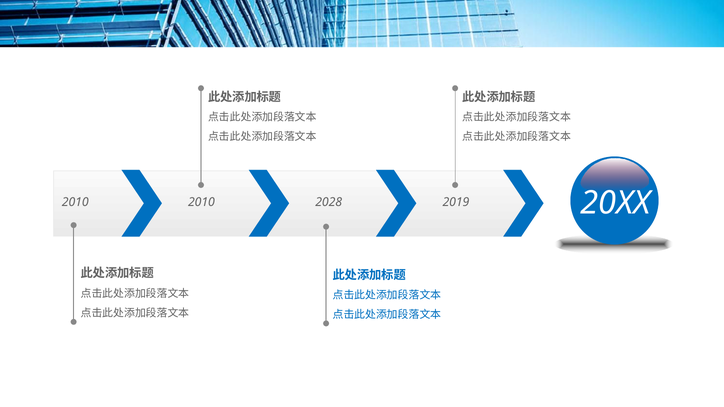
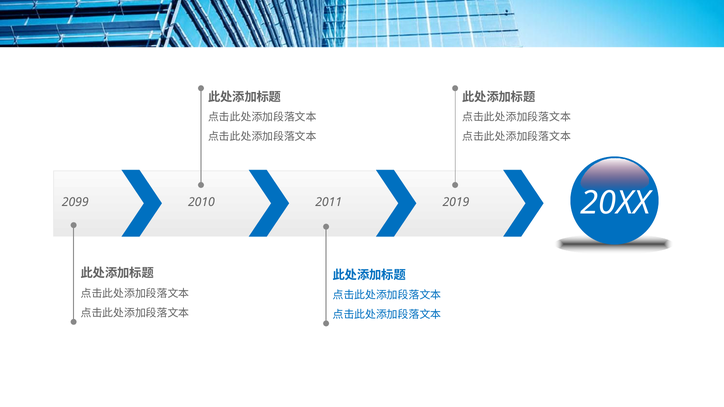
2010: 2010 -> 2099 (75, 202)
2028: 2028 -> 2011 (329, 202)
